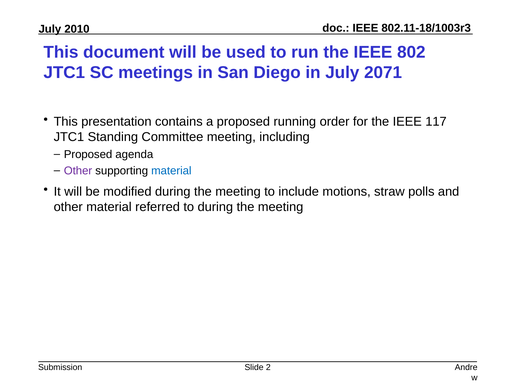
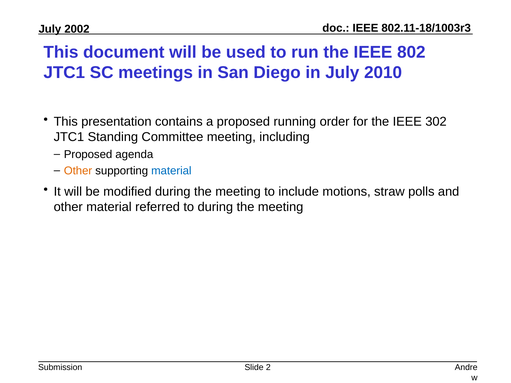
2010: 2010 -> 2002 (77, 29)
2071: 2071 -> 2010 (383, 73)
117: 117 -> 302 (436, 122)
Other colour: purple -> orange (78, 171)
